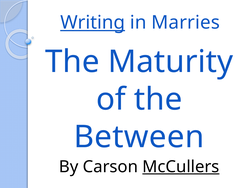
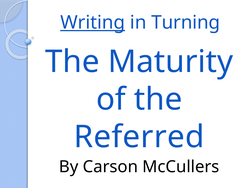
Marries: Marries -> Turning (186, 23)
Between: Between -> Referred (139, 137)
McCullers underline: present -> none (181, 167)
